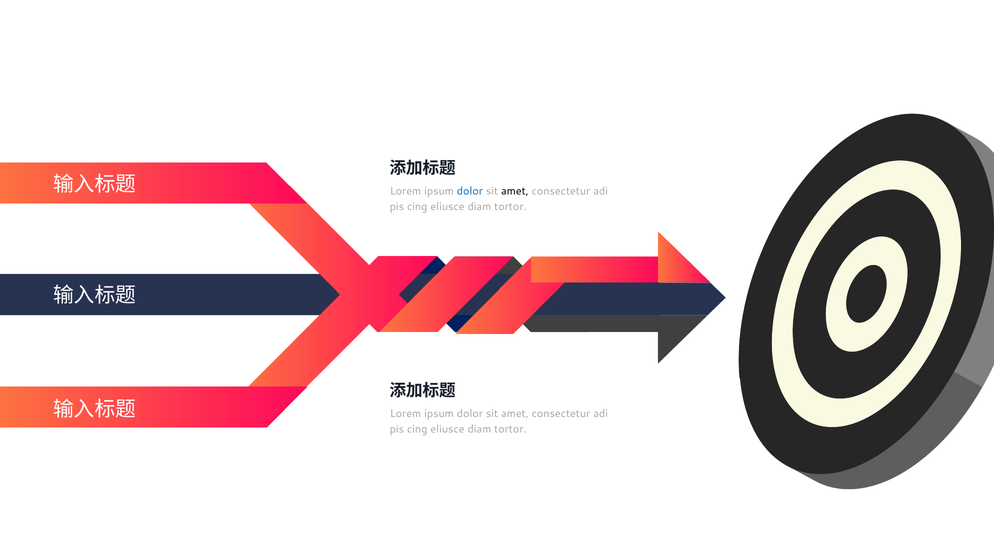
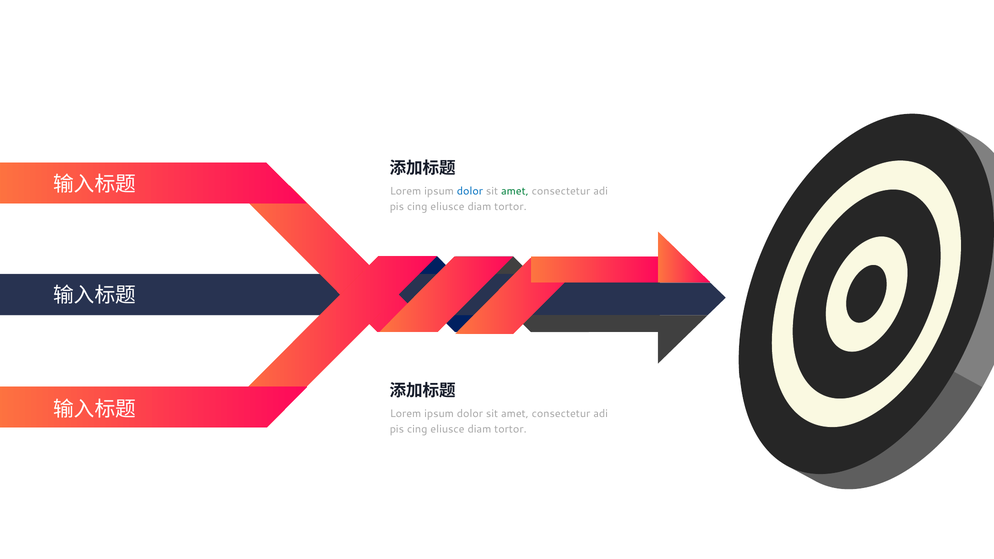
amet colour: black -> green (515, 191)
